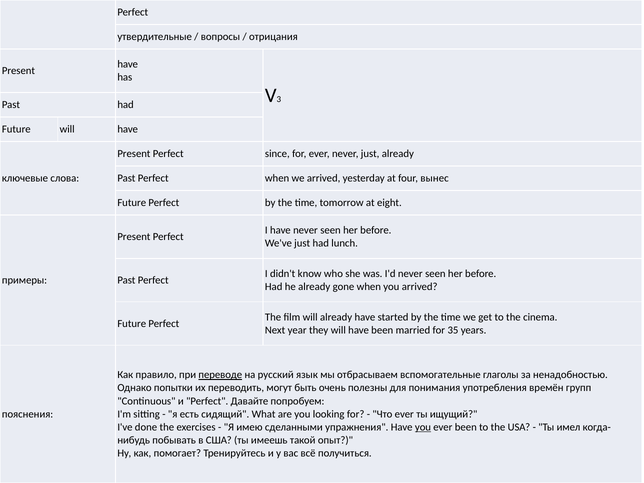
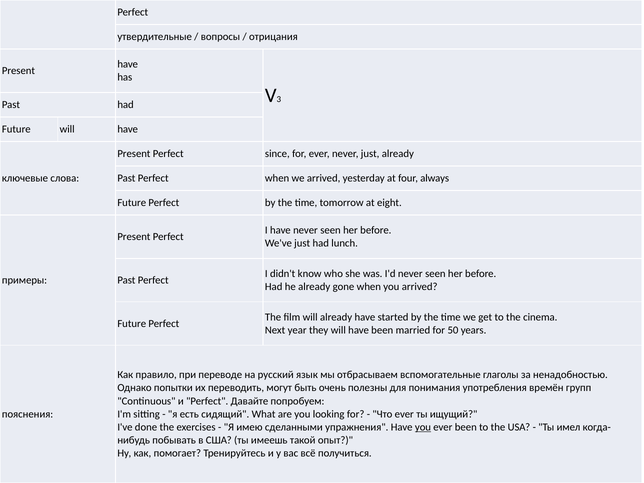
вынес: вынес -> always (435, 178)
35: 35 -> 50 (453, 330)
переводе underline: present -> none (220, 375)
